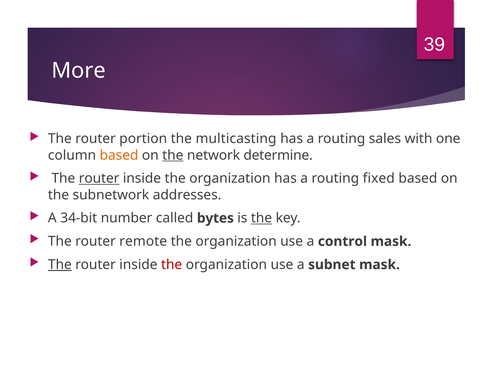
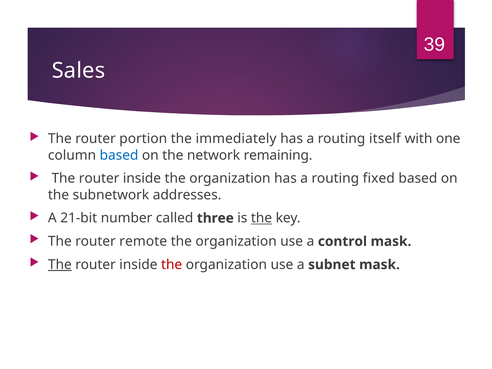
More: More -> Sales (79, 70)
multicasting: multicasting -> immediately (236, 139)
sales: sales -> itself (385, 139)
based colour: orange -> blue (119, 155)
the underline: present -> none (173, 155)
determine: determine -> remaining (278, 155)
router underline: present -> none (99, 178)
34-bit: 34-bit -> 21-bit (79, 218)
bytes: bytes -> three (215, 218)
